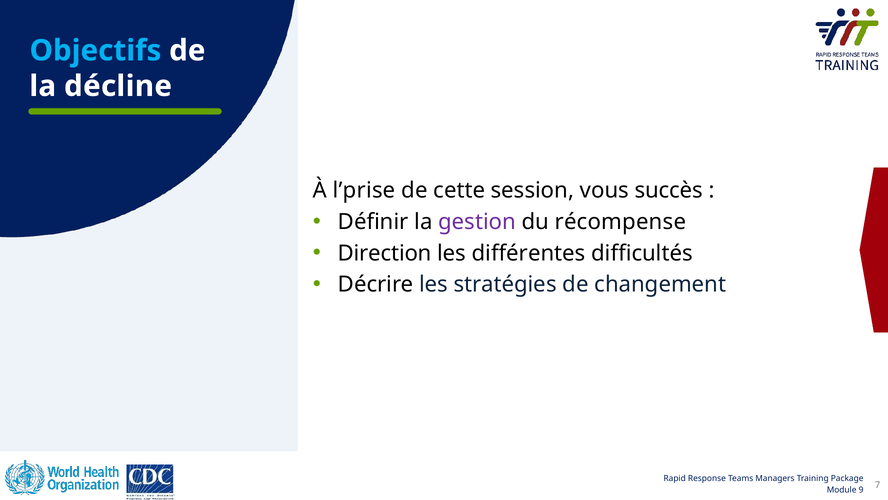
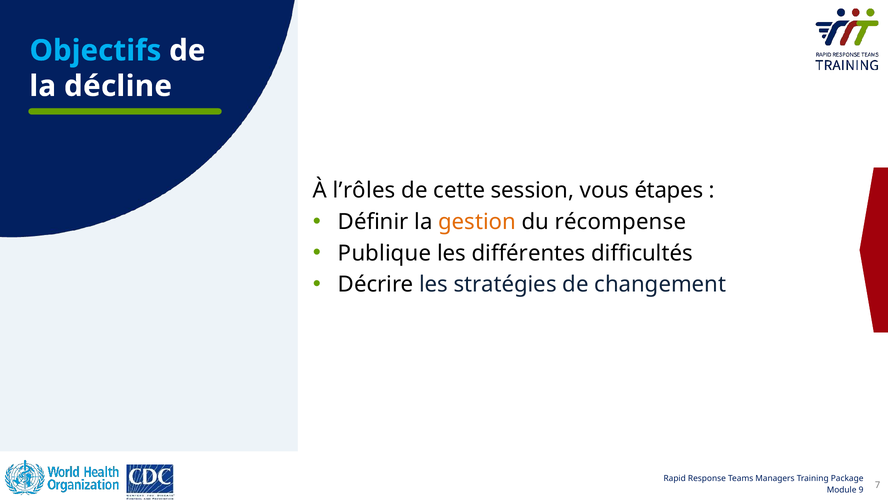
l’prise: l’prise -> l’rôles (364, 190)
succès: succès -> étapes (669, 190)
gestion colour: purple -> orange (477, 222)
Direction: Direction -> Publique (385, 253)
